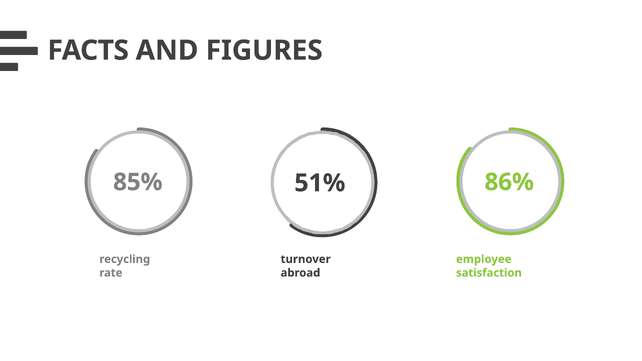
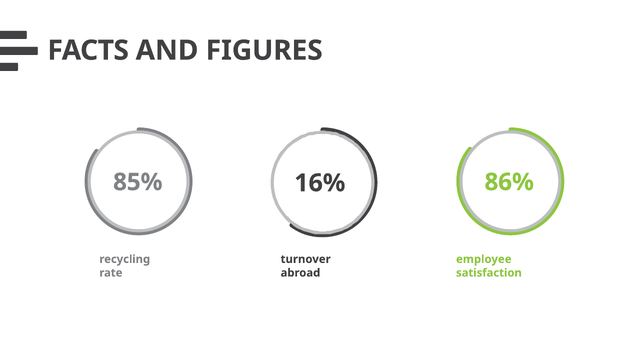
51%: 51% -> 16% (320, 183)
